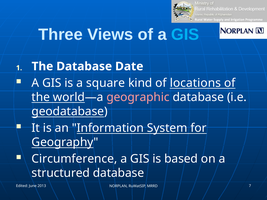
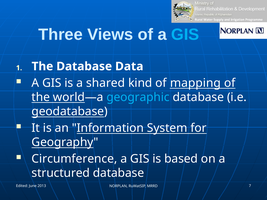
Date: Date -> Data (129, 66)
square: square -> shared (106, 83)
locations: locations -> mapping (195, 83)
geographic colour: pink -> light blue (138, 97)
